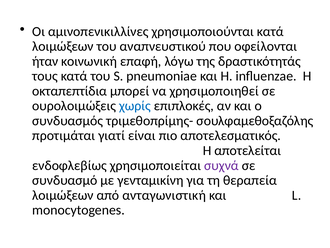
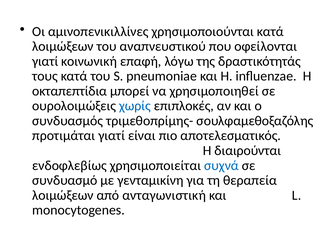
ήταν: ήταν -> γιατί (45, 61)
αποτελείται: αποτελείται -> διαιρούνται (248, 150)
συχνά colour: purple -> blue (221, 165)
